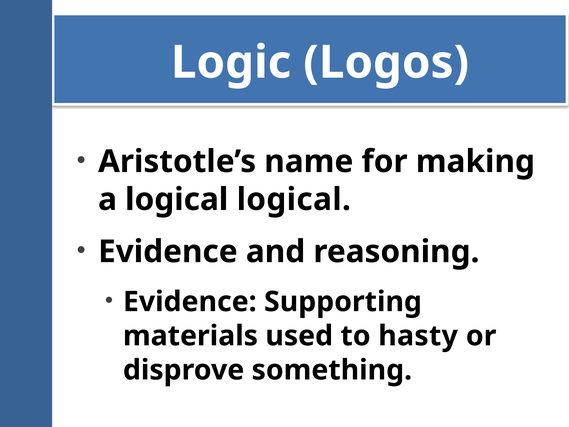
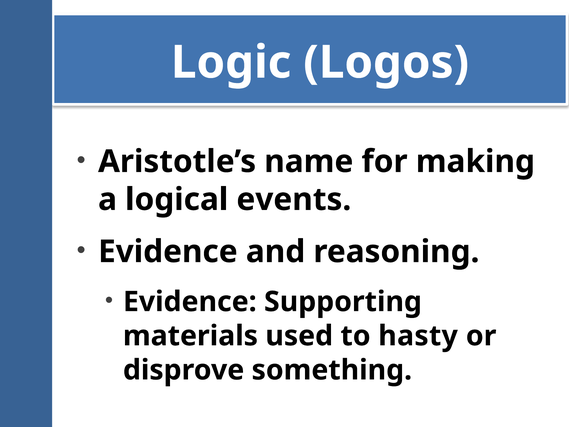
logical logical: logical -> events (294, 199)
